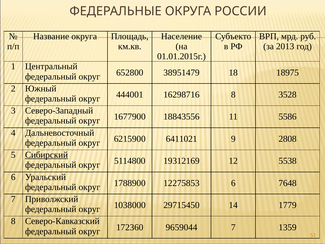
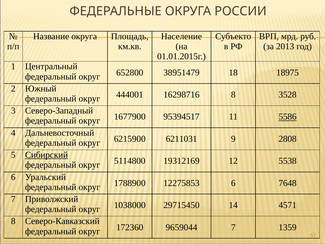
18843556: 18843556 -> 95394517 (181, 117)
5586 underline: none -> present (288, 117)
6411021: 6411021 -> 6211031 (182, 139)
1779: 1779 -> 4571 (288, 205)
